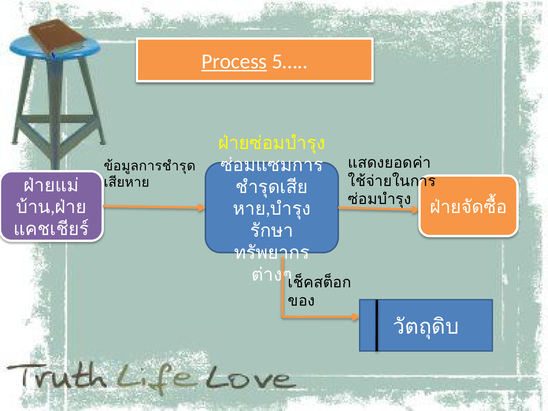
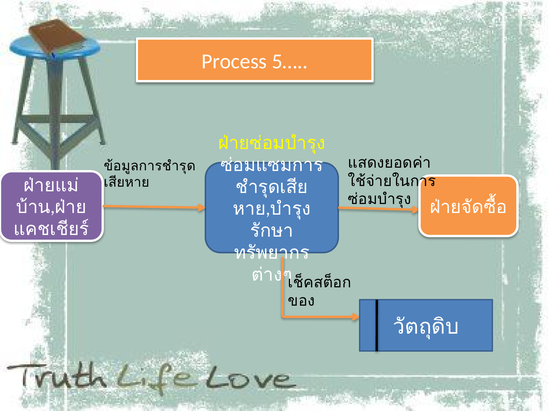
Process underline: present -> none (234, 61)
